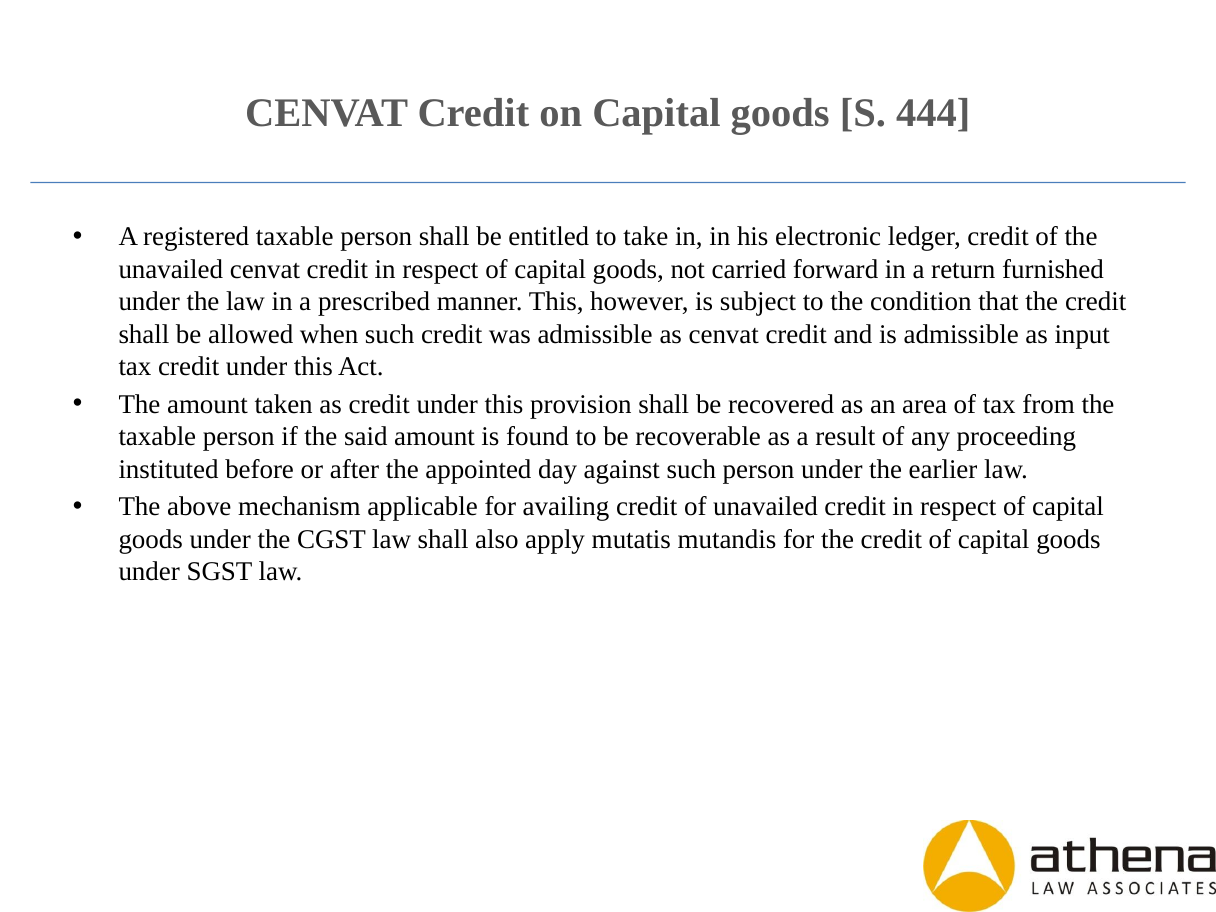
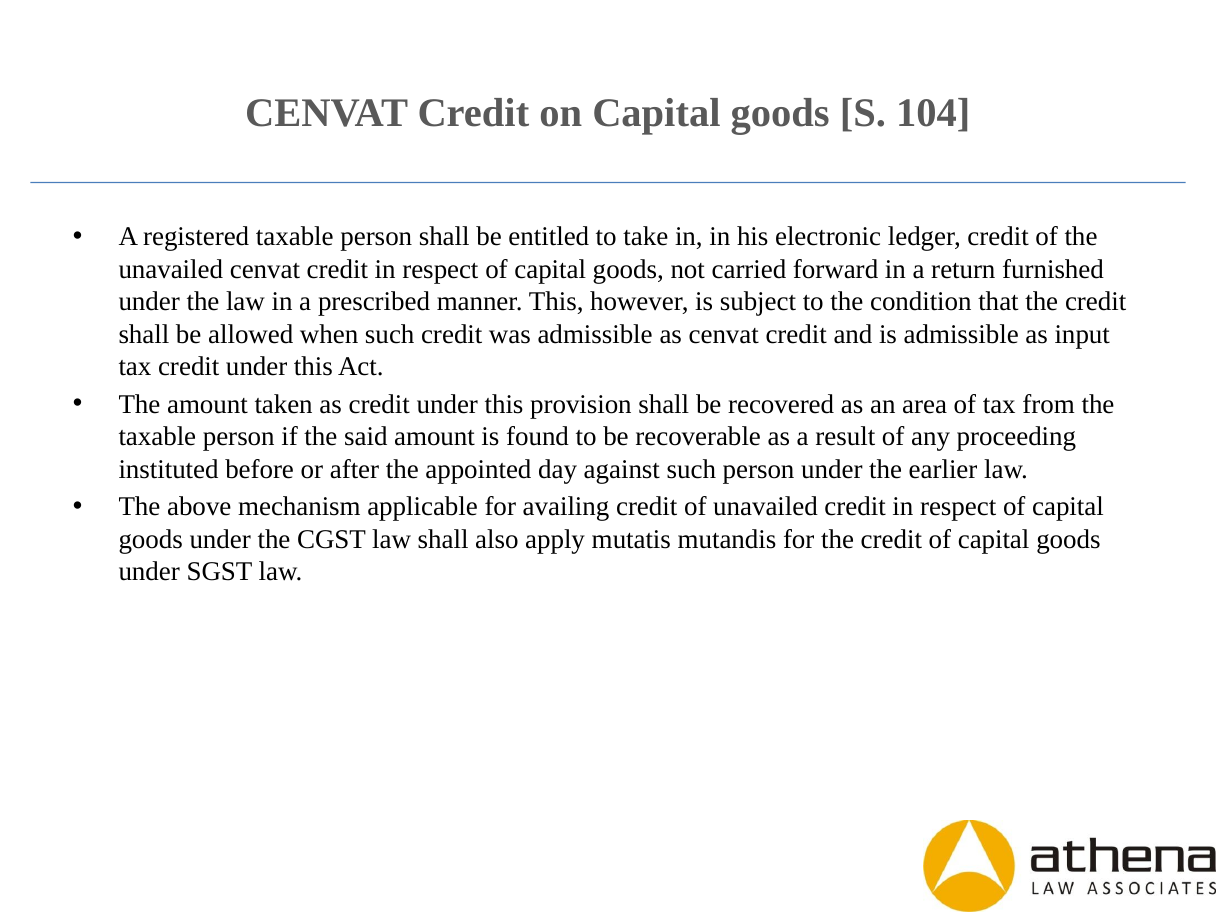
444: 444 -> 104 (933, 113)
